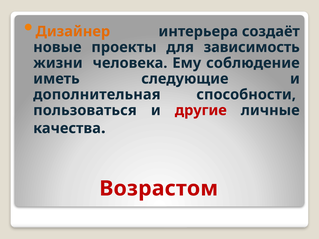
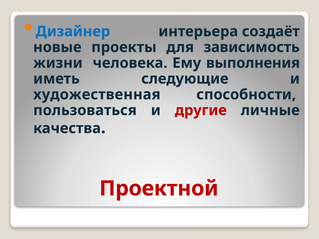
Дизайнер colour: orange -> blue (73, 31)
соблюдение: соблюдение -> выполнения (253, 63)
дополнительная: дополнительная -> художественная (97, 95)
Возрастом: Возрастом -> Проектной (159, 189)
